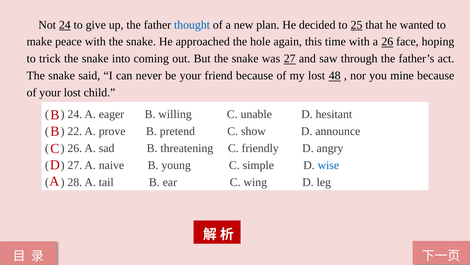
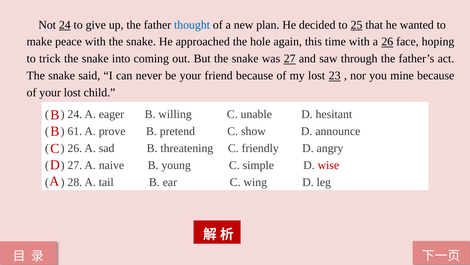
48: 48 -> 23 (335, 75)
22: 22 -> 61 (75, 131)
wise colour: blue -> red (328, 165)
